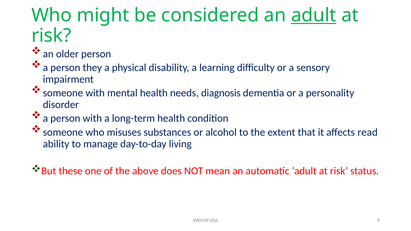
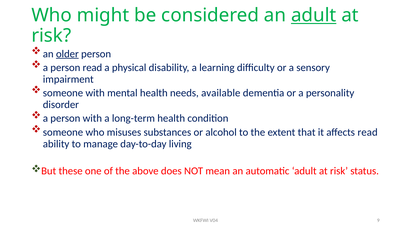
older underline: none -> present (67, 54)
person they: they -> read (92, 68)
diagnosis: diagnosis -> available (221, 93)
